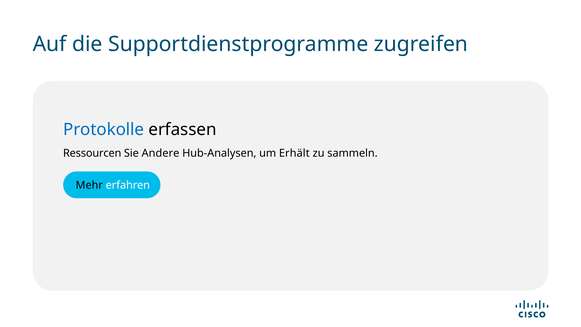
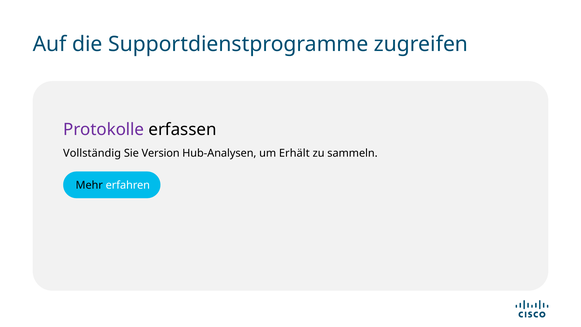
Protokolle colour: blue -> purple (104, 130)
Ressourcen: Ressourcen -> Vollständig (92, 153)
Andere: Andere -> Version (161, 153)
